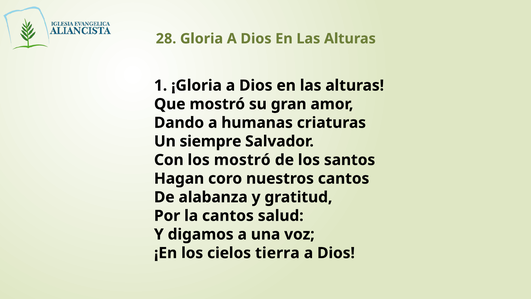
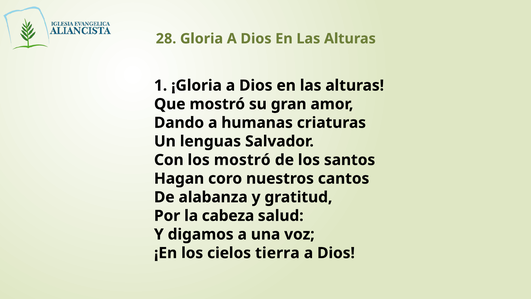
siempre: siempre -> lenguas (210, 141)
la cantos: cantos -> cabeza (228, 216)
